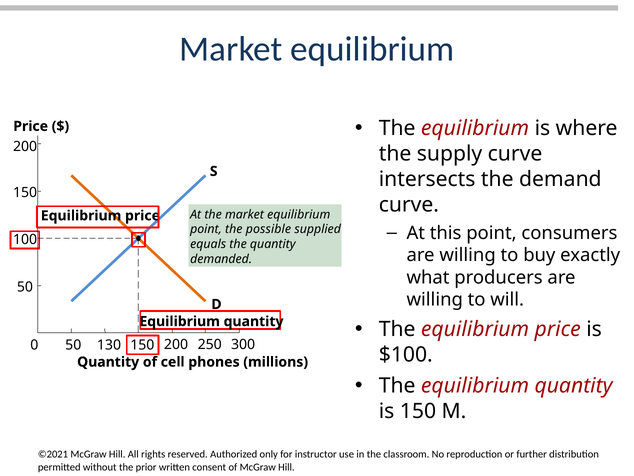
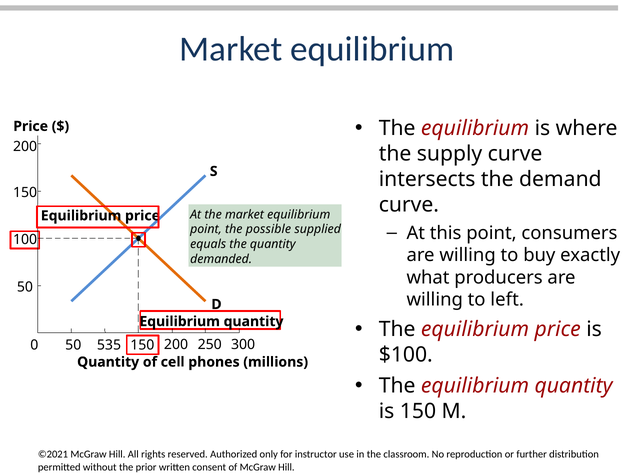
will: will -> left (507, 299)
130: 130 -> 535 (109, 345)
